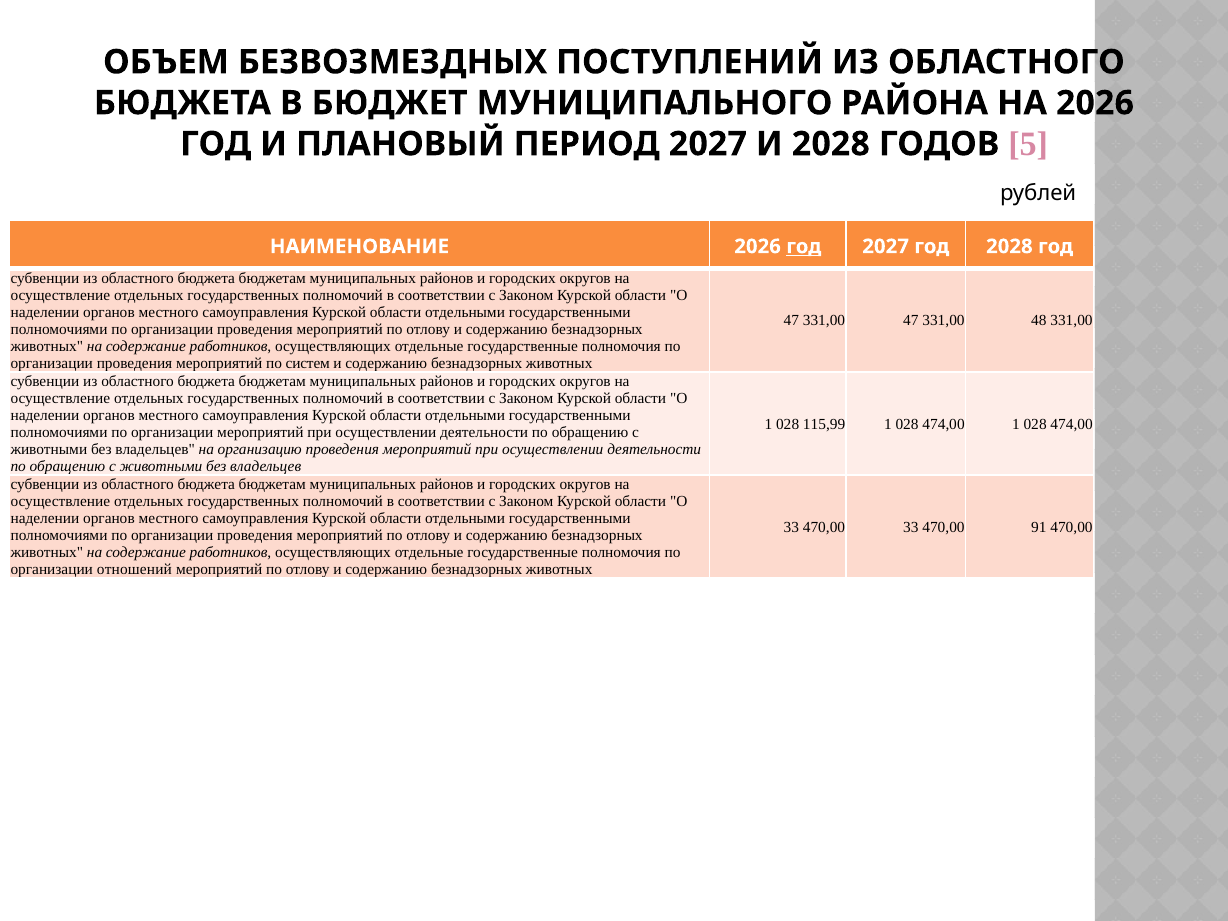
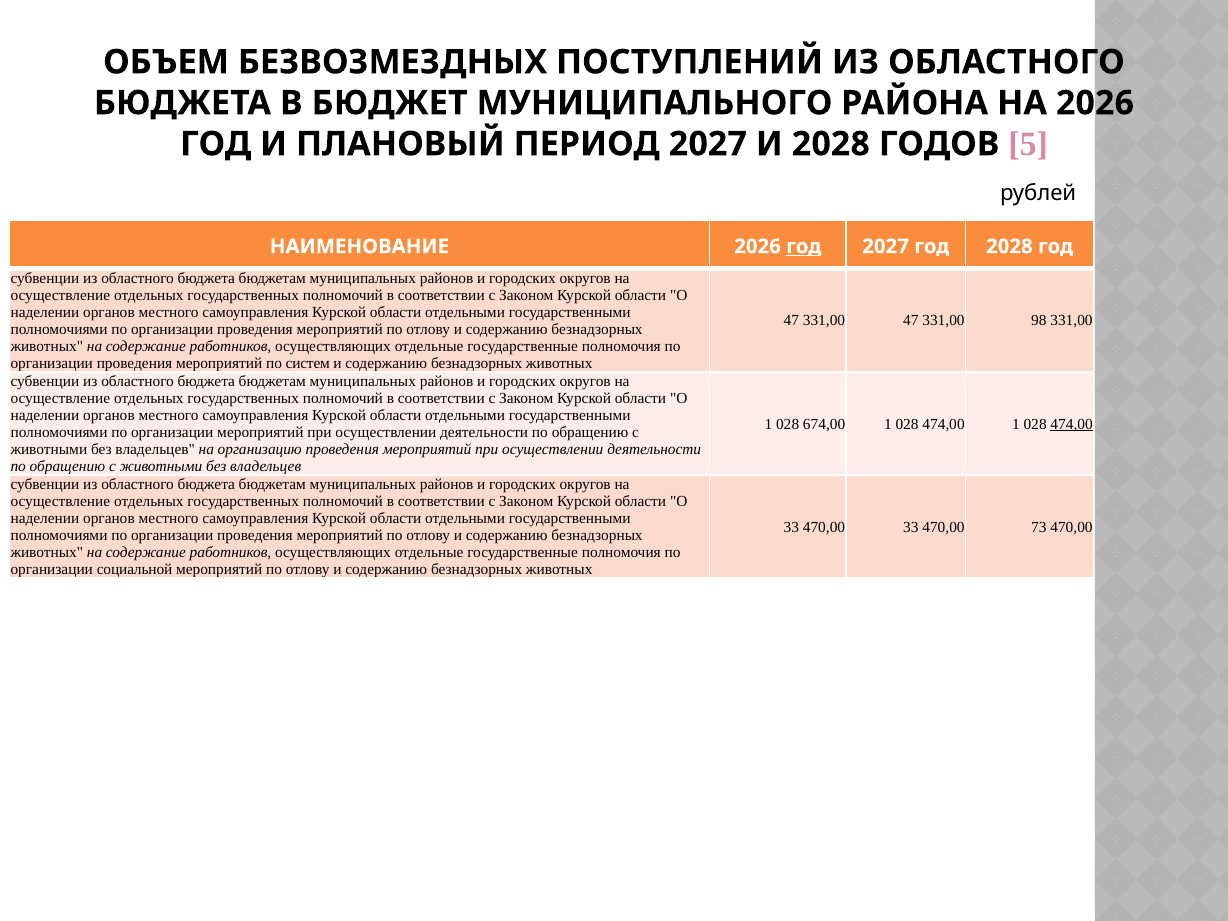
48: 48 -> 98 (1039, 321)
115,99: 115,99 -> 674,00 (824, 424)
474,00 underline: none -> present (1072, 424)
91: 91 -> 73 (1039, 527)
отношений: отношений -> социальной (135, 570)
